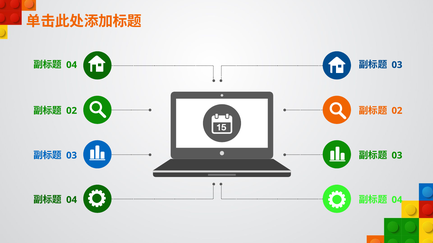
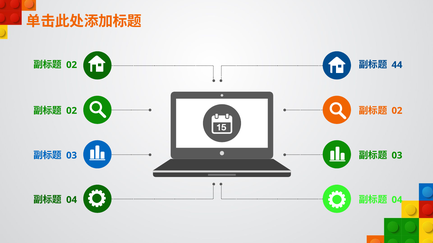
04: 04 -> 02 (72, 65)
03: 03 -> 44 (397, 65)
